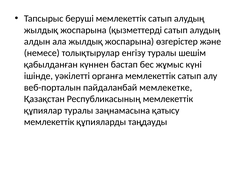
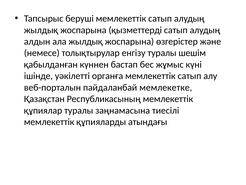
қатысу: қатысу -> тиесілі (166, 110)
таңдауды: таңдауды -> атындағы (148, 122)
